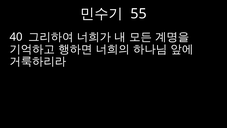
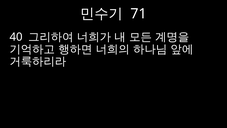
55: 55 -> 71 (139, 14)
